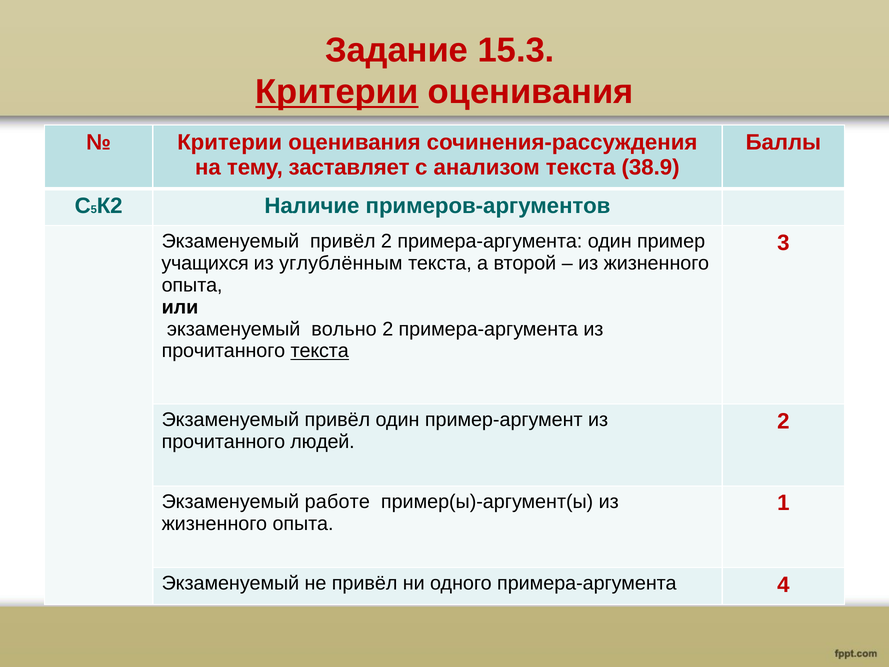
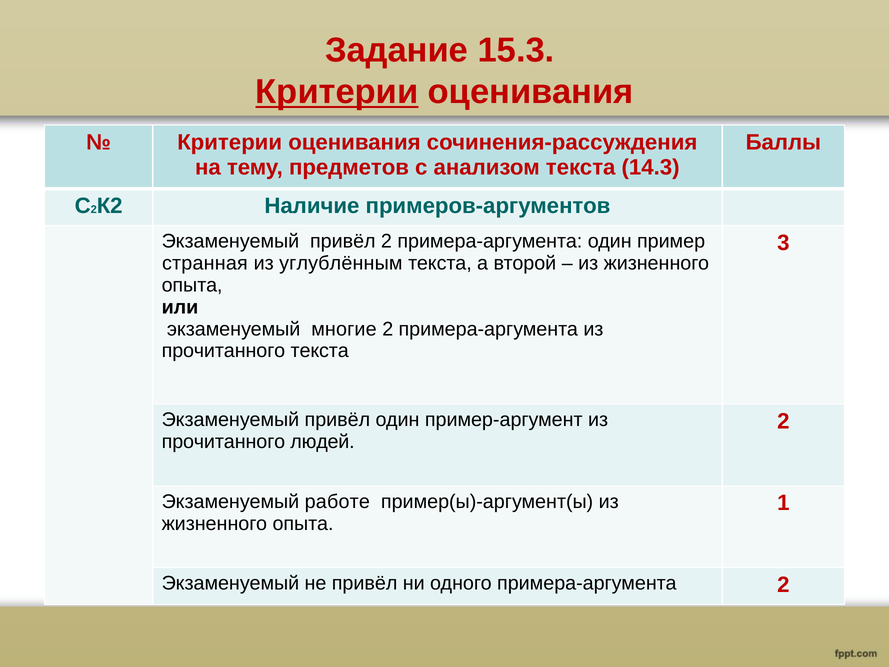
заставляет: заставляет -> предметов (349, 167)
38.9: 38.9 -> 14.3 (651, 167)
С 5: 5 -> 2 (94, 210)
учащихся: учащихся -> странная (205, 263)
вольно: вольно -> многие (344, 329)
текста underline: present -> none (320, 351)
примера-аргумента 4: 4 -> 2 (783, 585)
